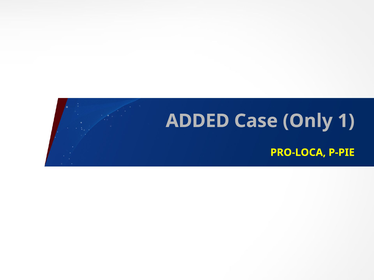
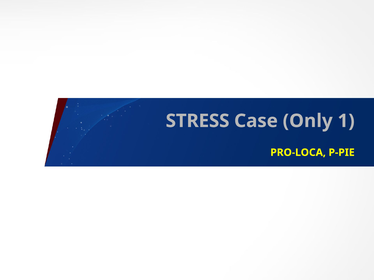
ADDED: ADDED -> STRESS (198, 121)
